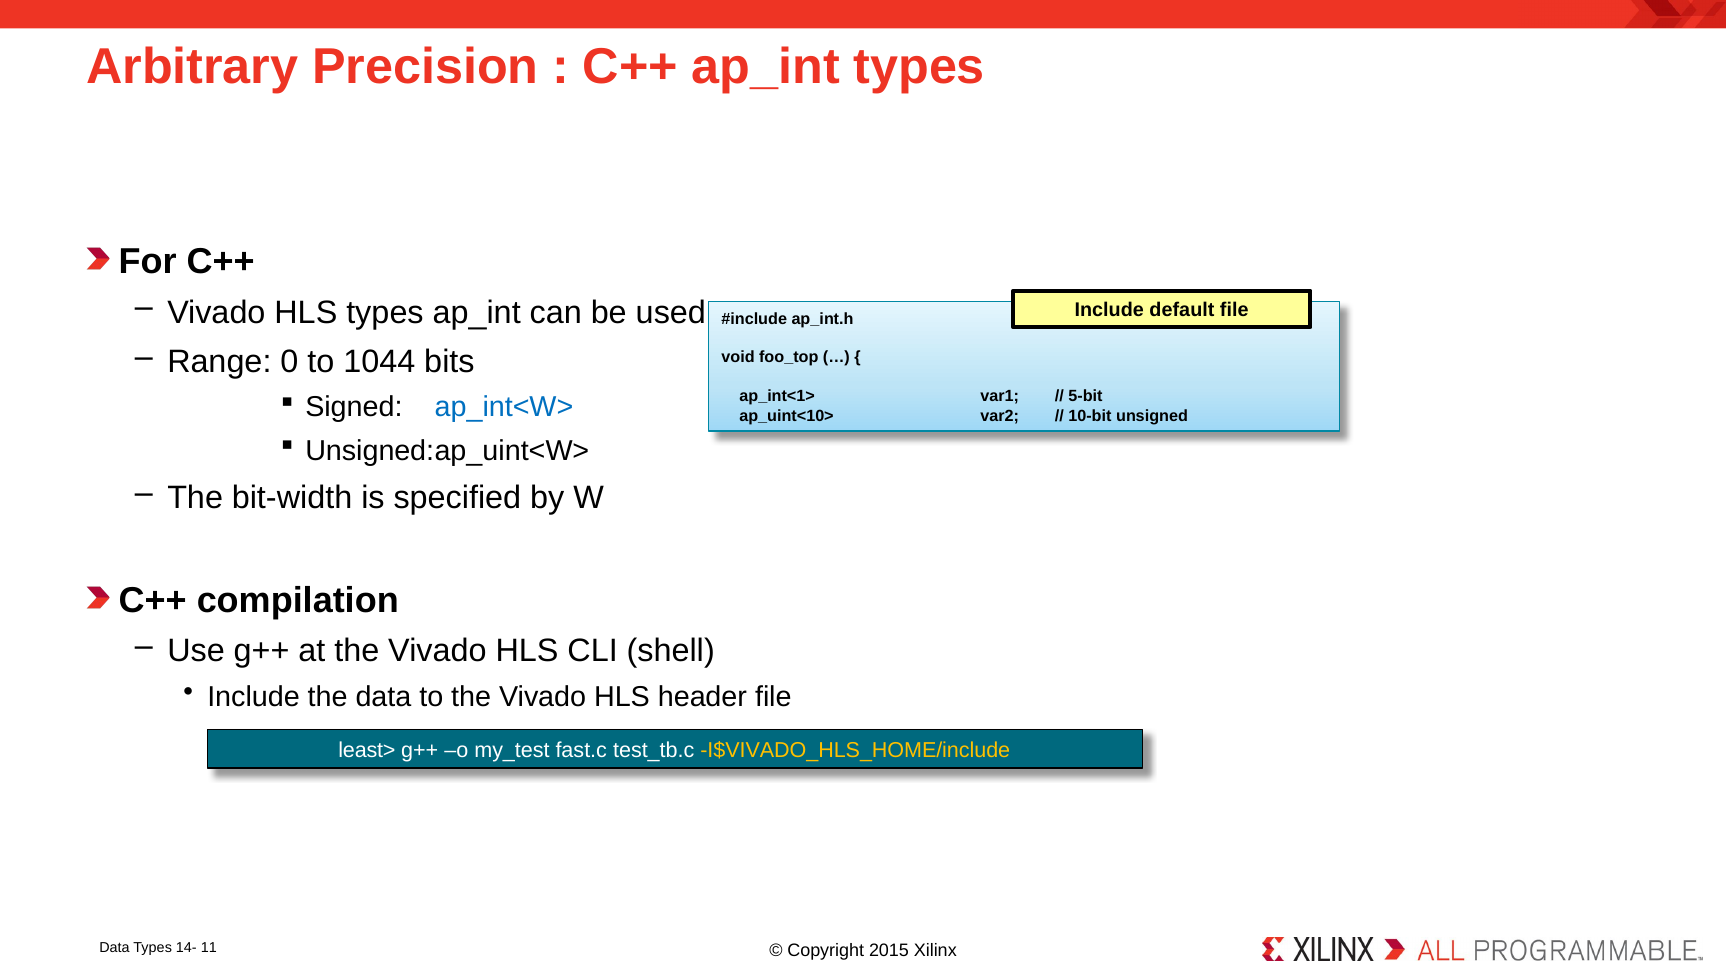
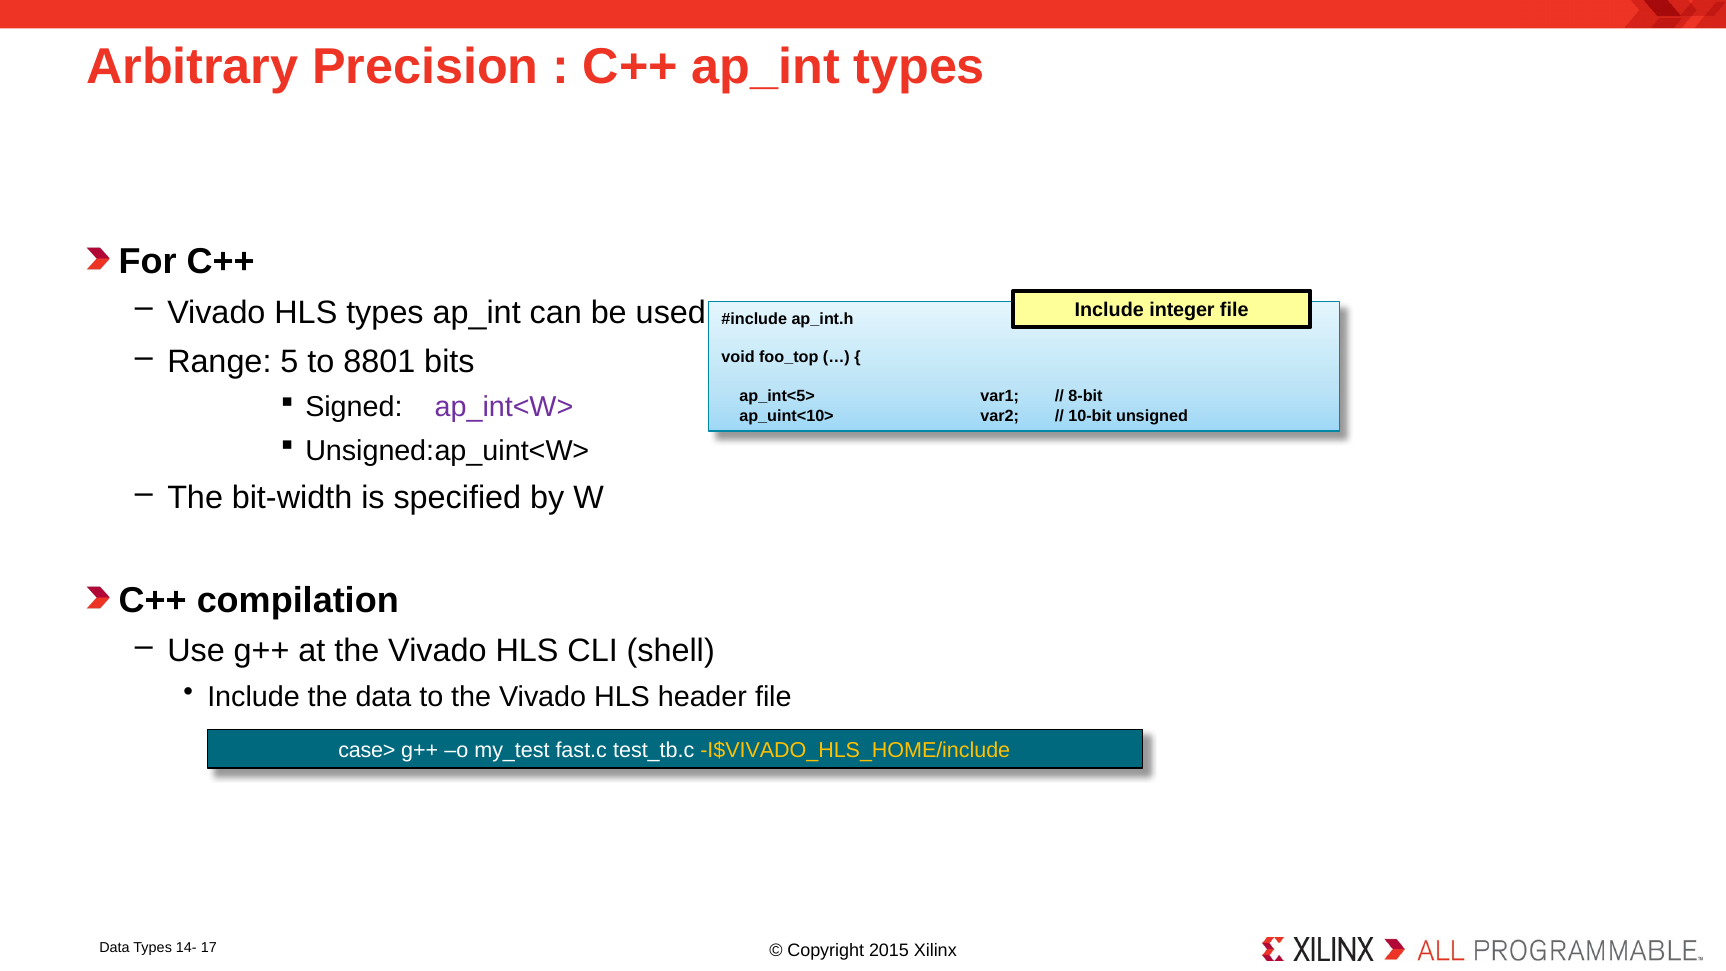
default: default -> integer (1182, 310)
0: 0 -> 5 (289, 362)
1044: 1044 -> 8801 (379, 362)
ap_int<1>: ap_int<1> -> ap_int<5> (777, 397)
5-bit: 5-bit -> 8-bit (1085, 397)
ap_int<W> colour: blue -> purple (504, 407)
least>: least> -> case> (367, 751)
11: 11 -> 17 (209, 947)
